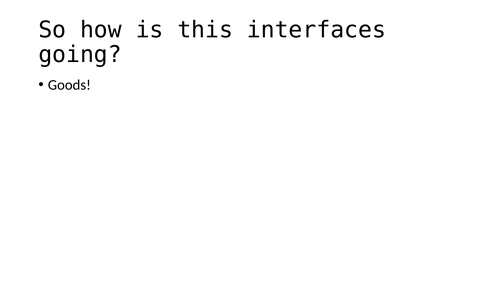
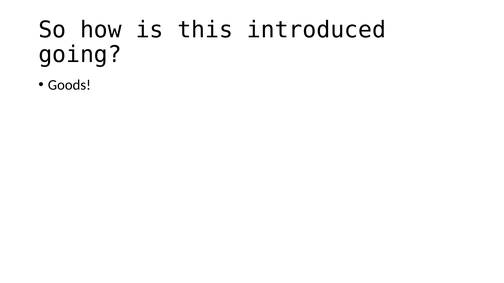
interfaces: interfaces -> introduced (316, 30)
